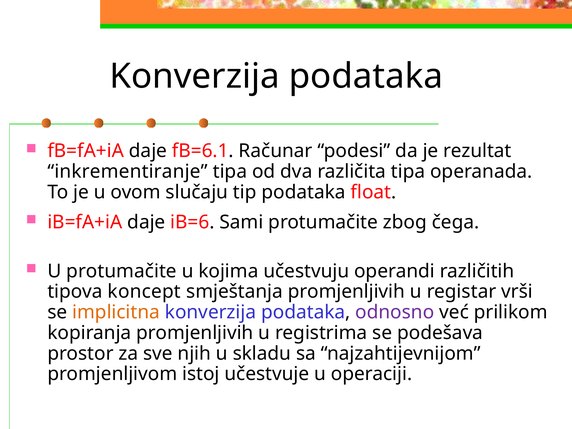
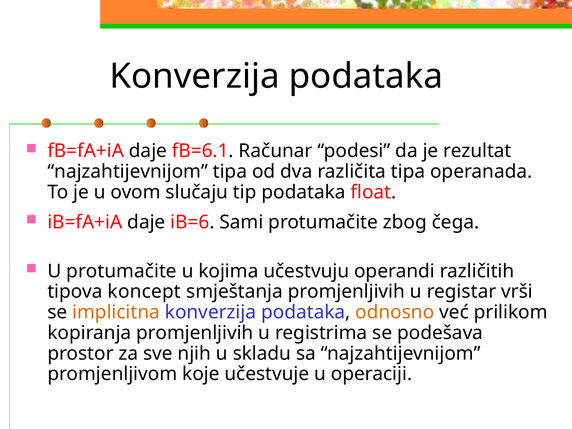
inkrementiranje: inkrementiranje -> najzahtijevnijom (128, 172)
odnosno colour: purple -> orange (395, 312)
istoj: istoj -> koje (201, 374)
